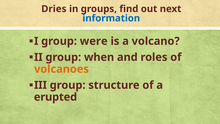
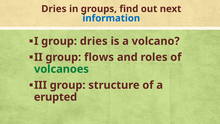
group were: were -> dries (94, 41)
when: when -> flows (99, 57)
volcanoes colour: orange -> green (61, 69)
